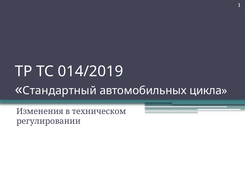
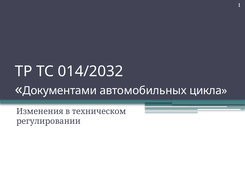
014/2019: 014/2019 -> 014/2032 (90, 71)
Стандартный: Стандартный -> Документами (60, 91)
